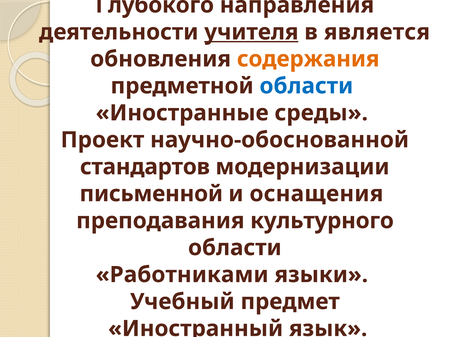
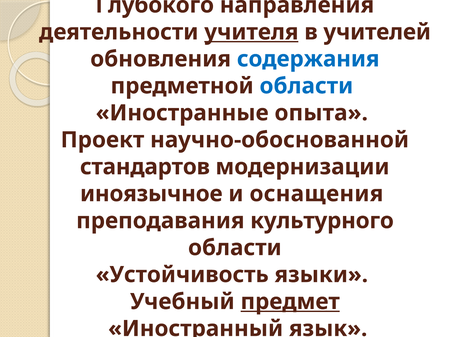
является: является -> учителей (377, 32)
содержания colour: orange -> blue (308, 59)
среды: среды -> опыта (321, 113)
письменной: письменной -> иноязычное (151, 194)
Работниками: Работниками -> Устойчивость (182, 275)
предмет underline: none -> present (290, 302)
